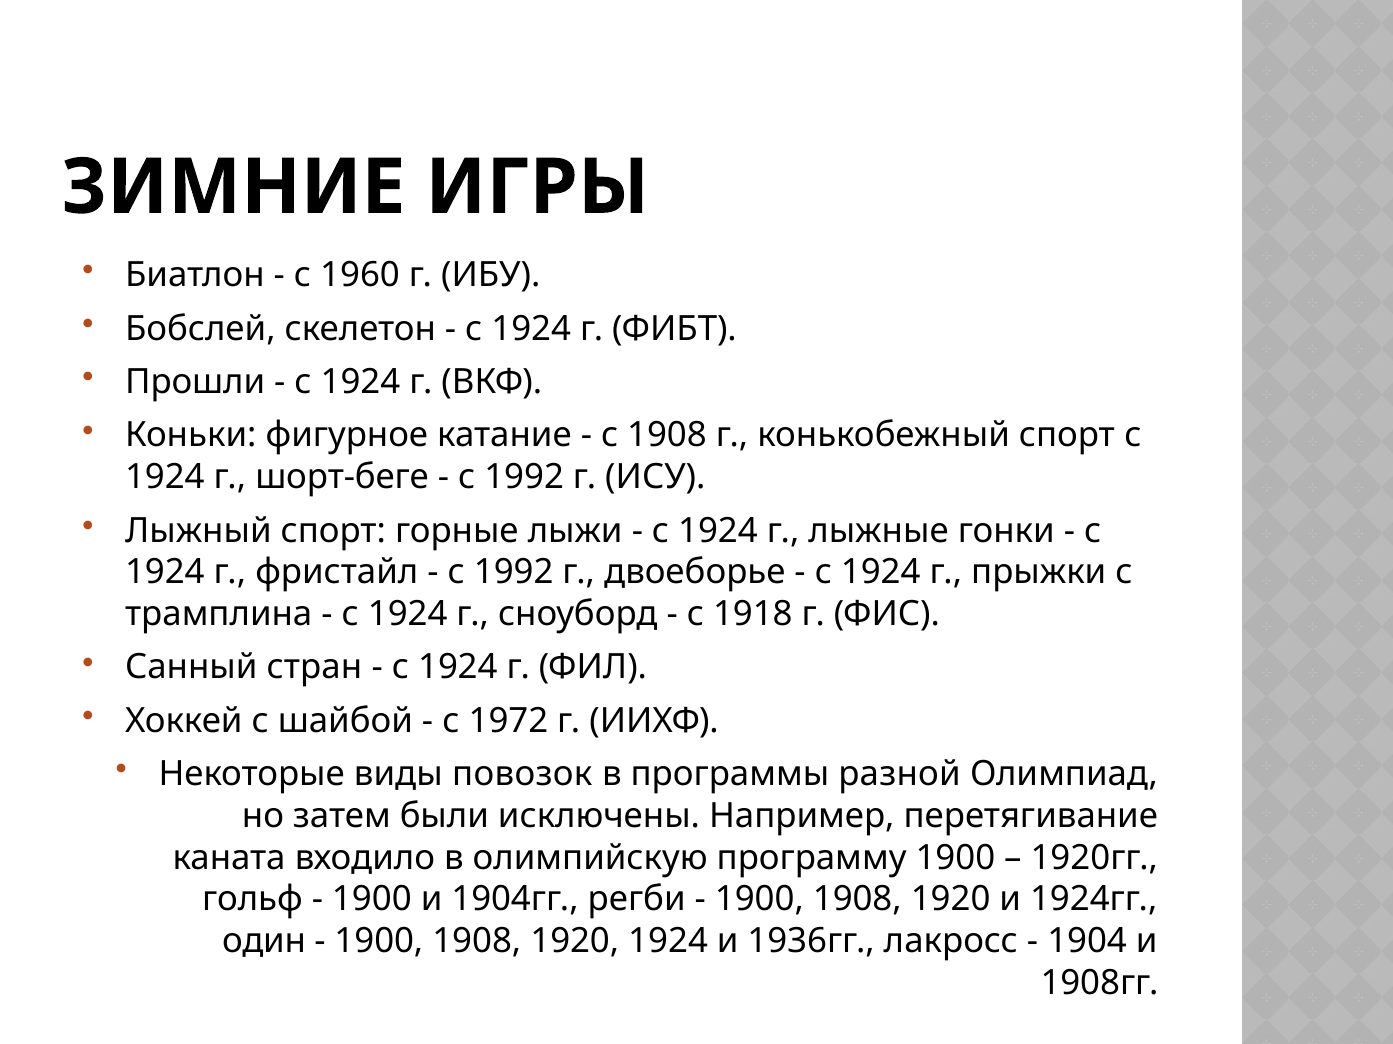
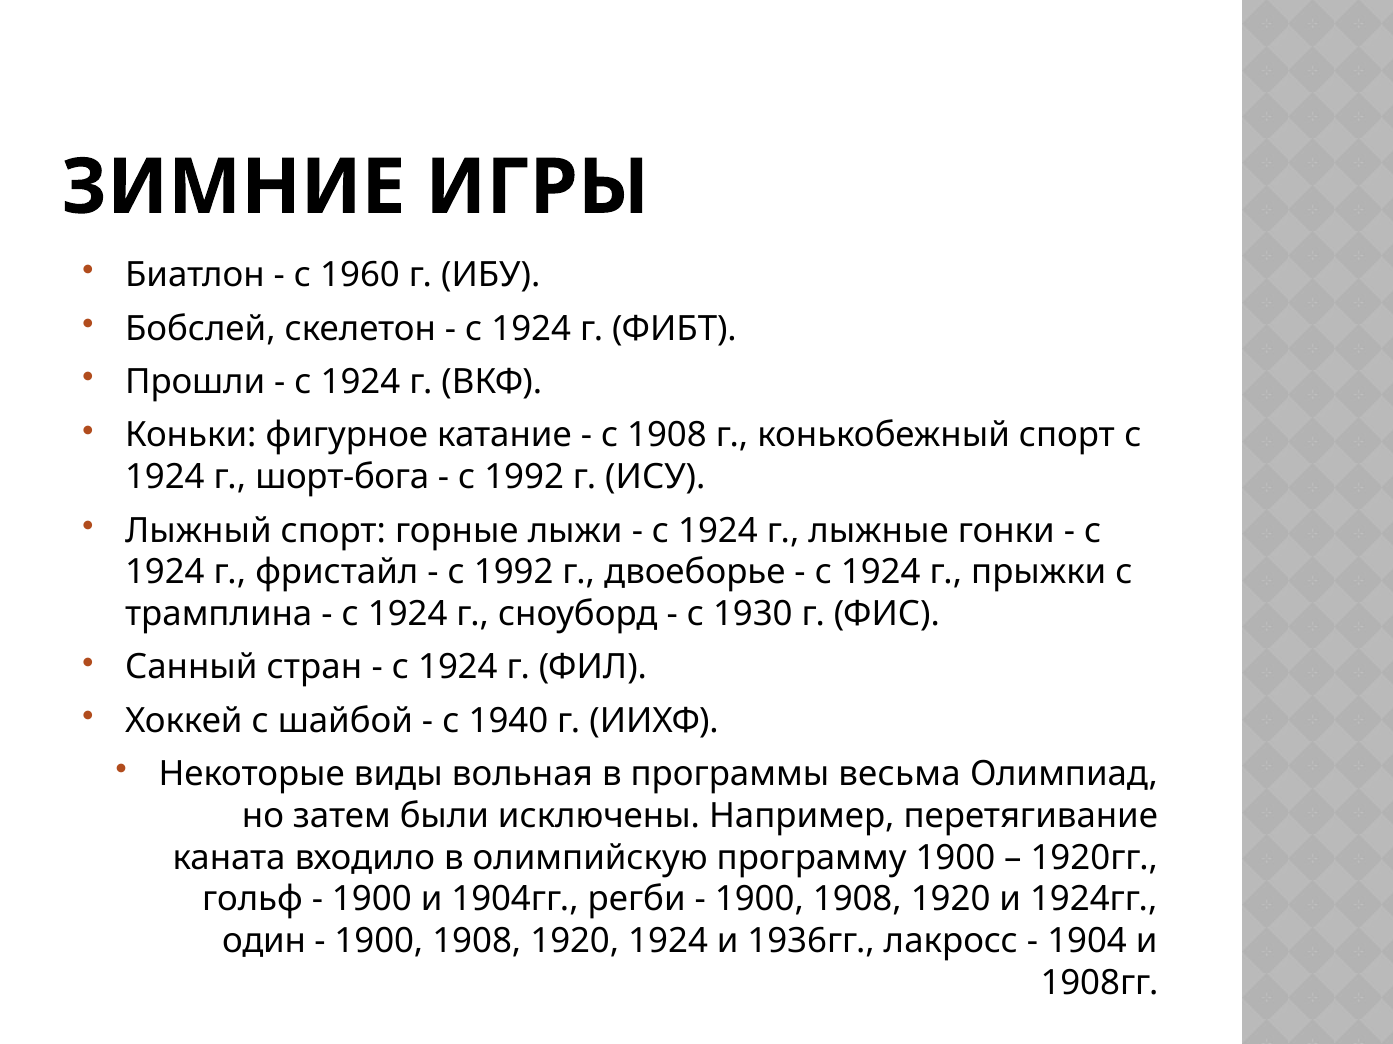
шорт-беге: шорт-беге -> шорт-бога (342, 478)
1918: 1918 -> 1930 (753, 615)
1972: 1972 -> 1940 (508, 721)
повозок: повозок -> вольная (522, 775)
разной: разной -> весьма (899, 775)
